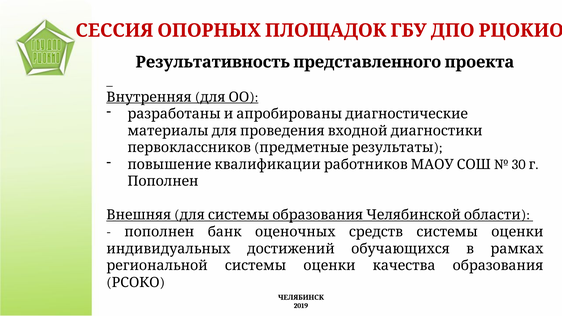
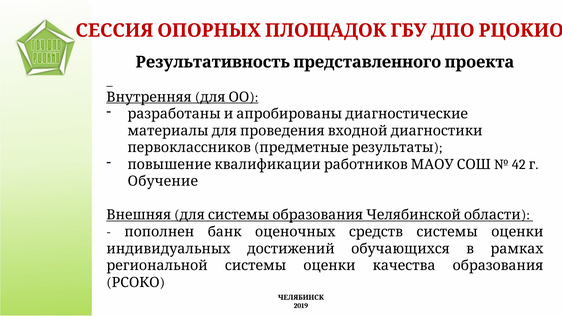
30: 30 -> 42 (519, 165)
Пополнен: Пополнен -> Обучение (163, 181)
